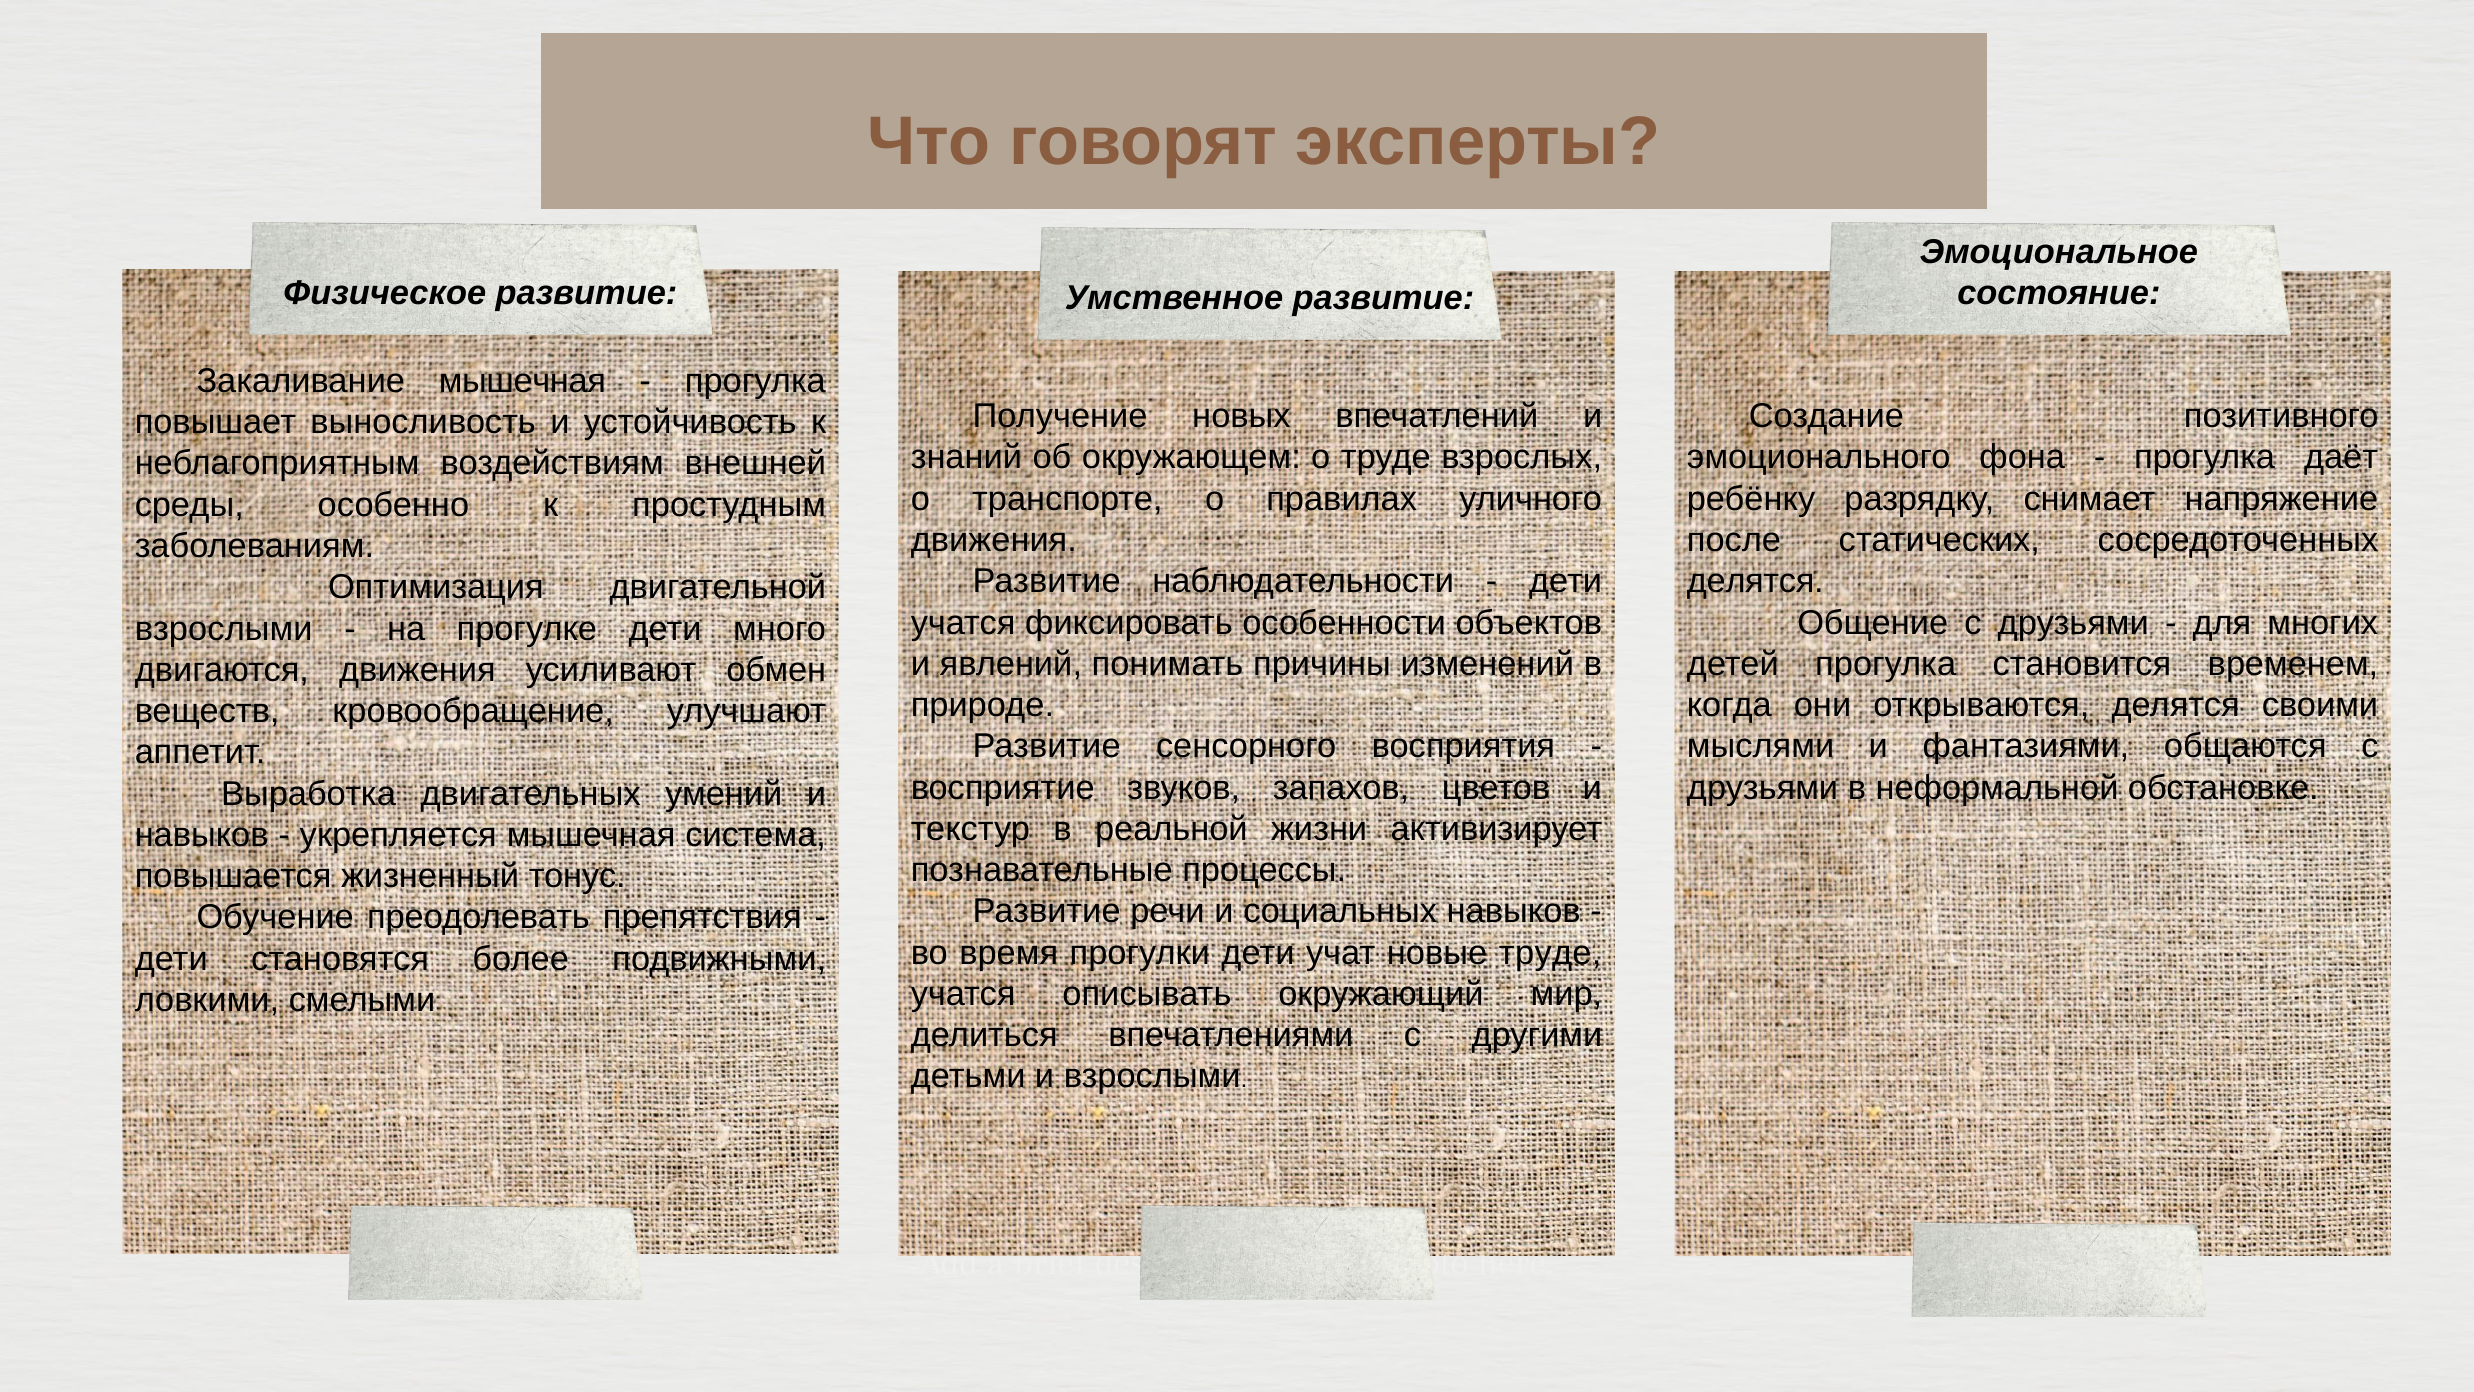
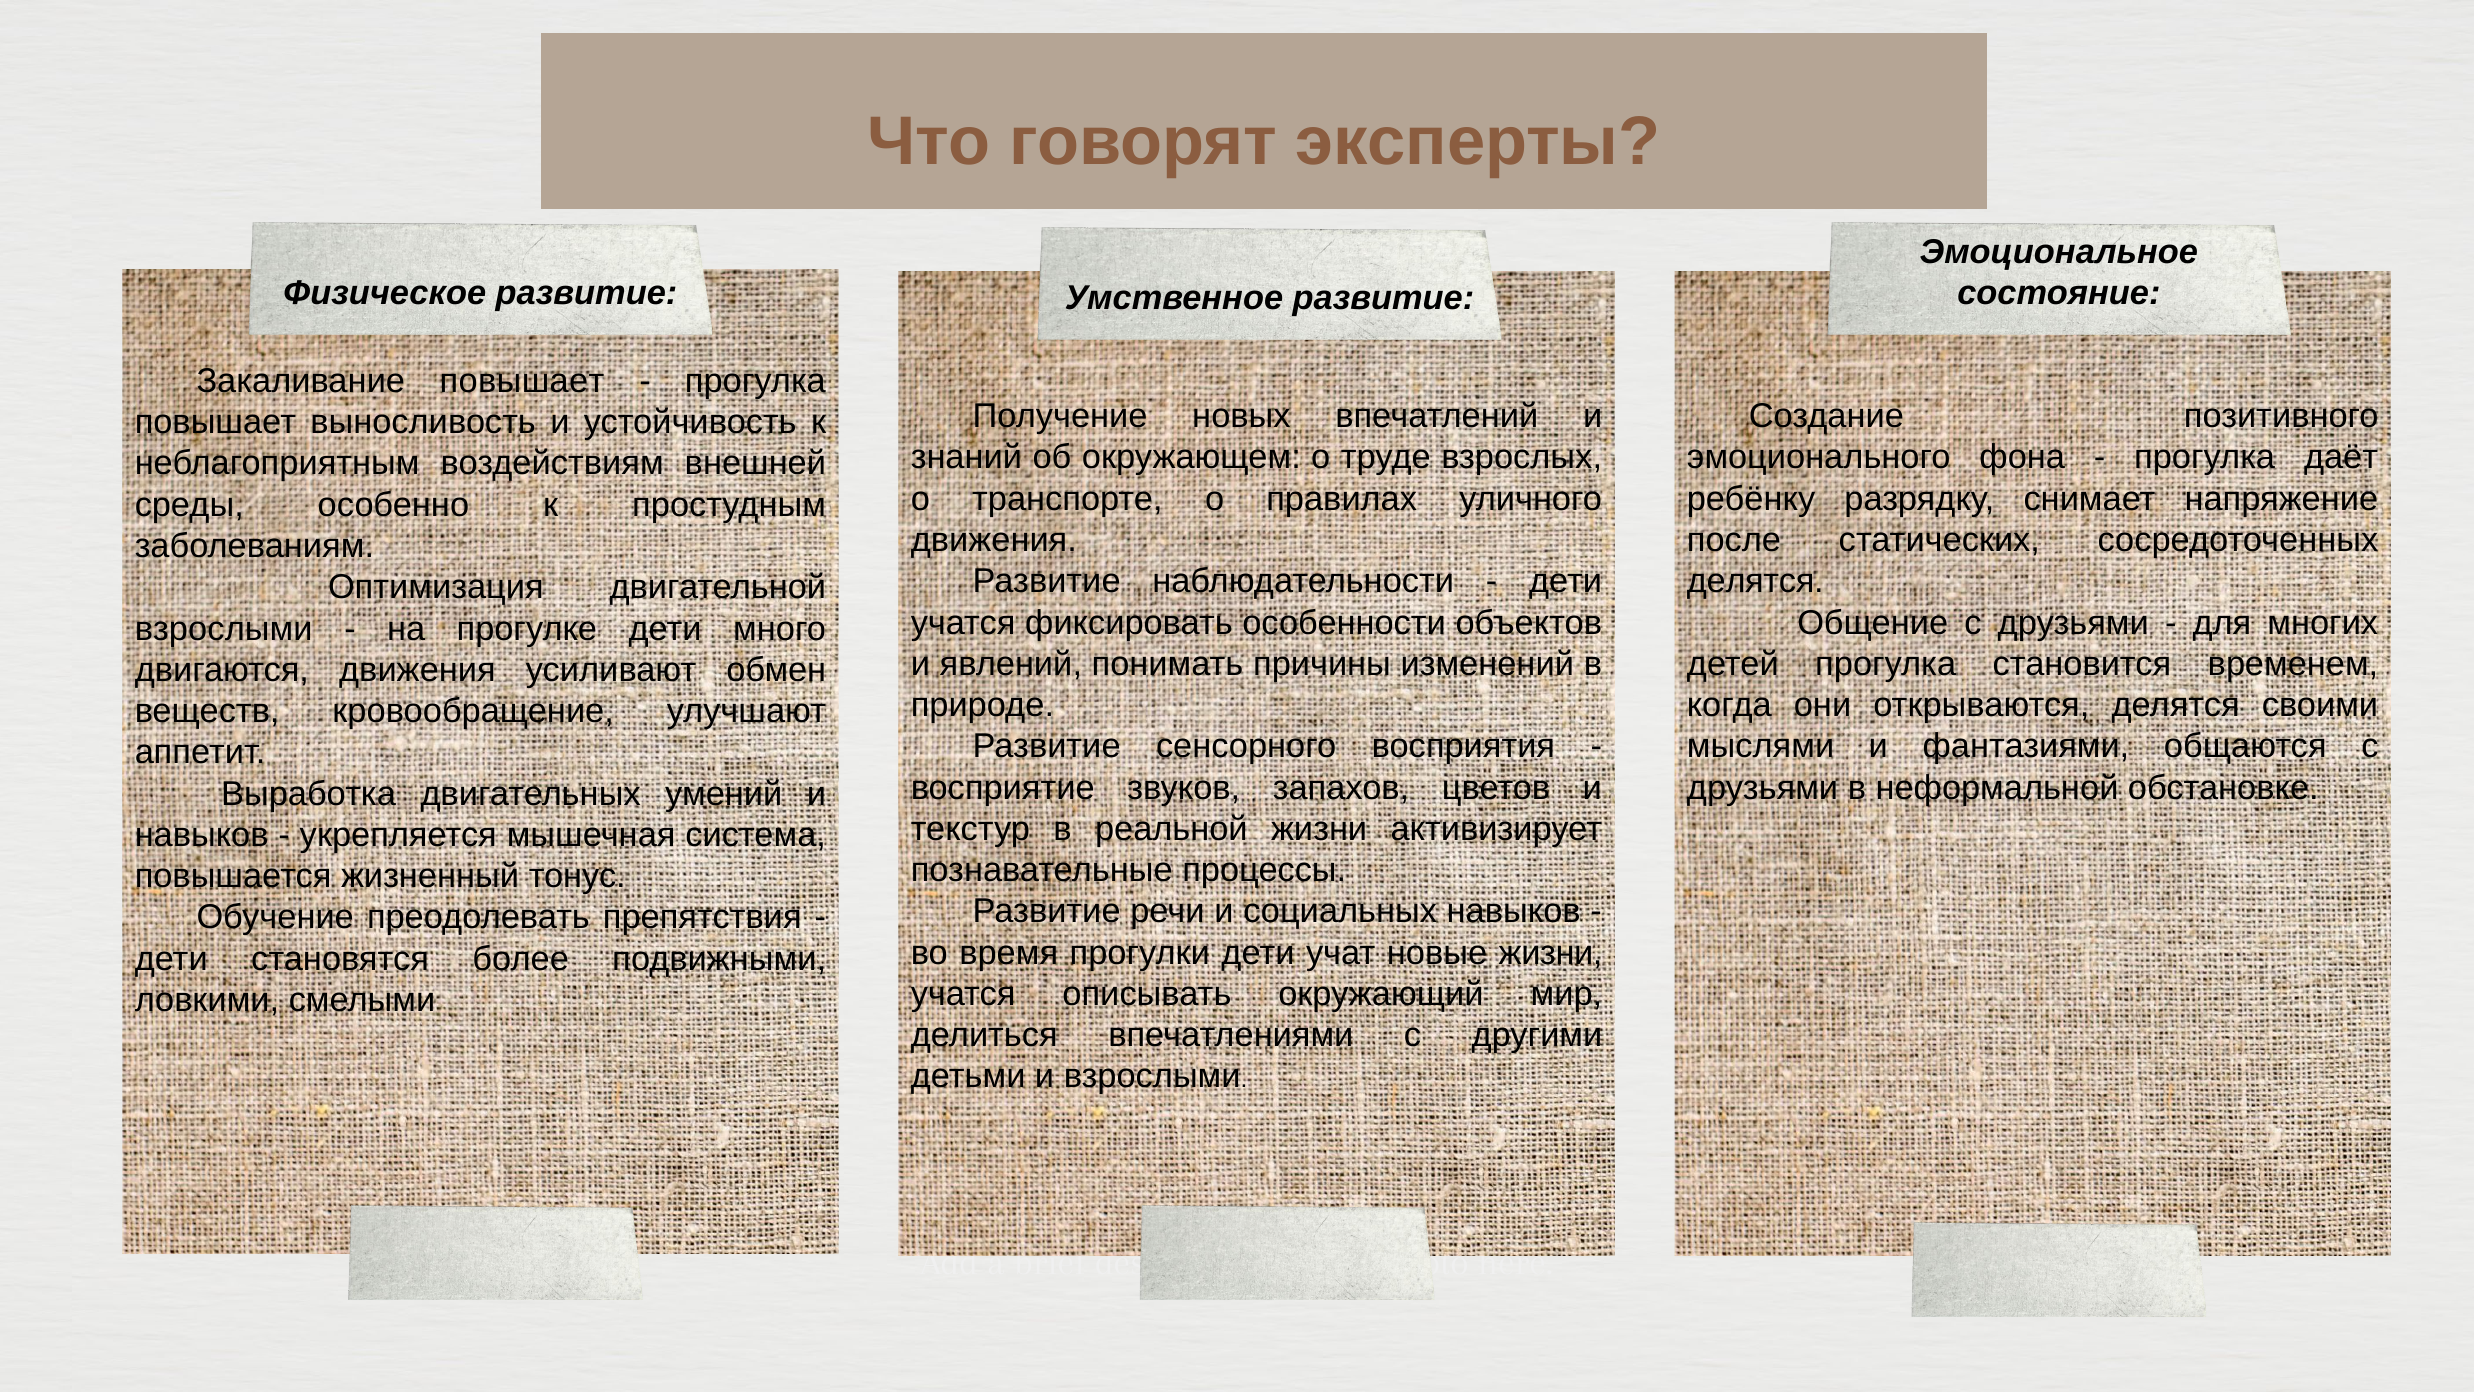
Закаливание мышечная: мышечная -> повышает (522, 381)
новые труде: труде -> жизни (1551, 952)
